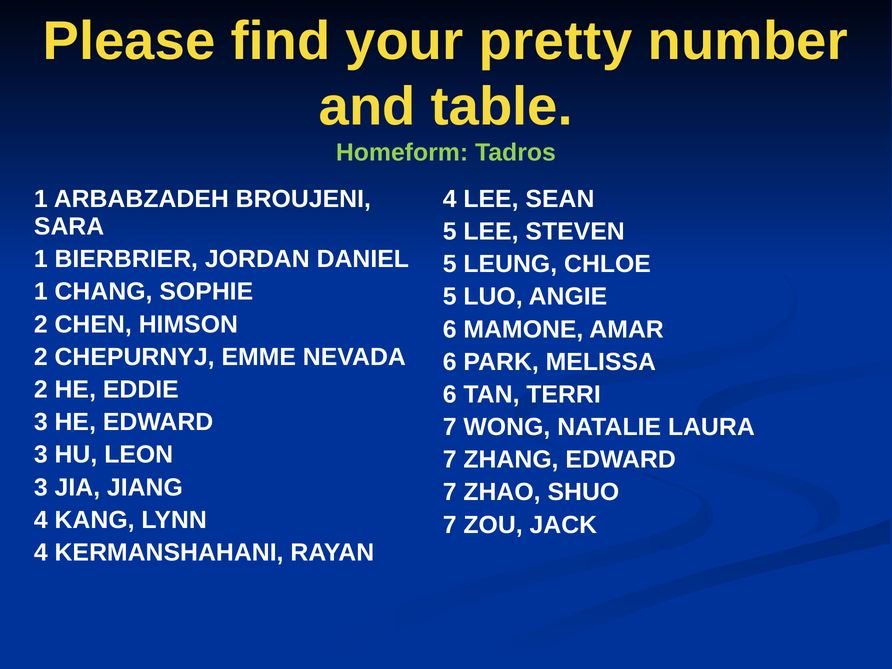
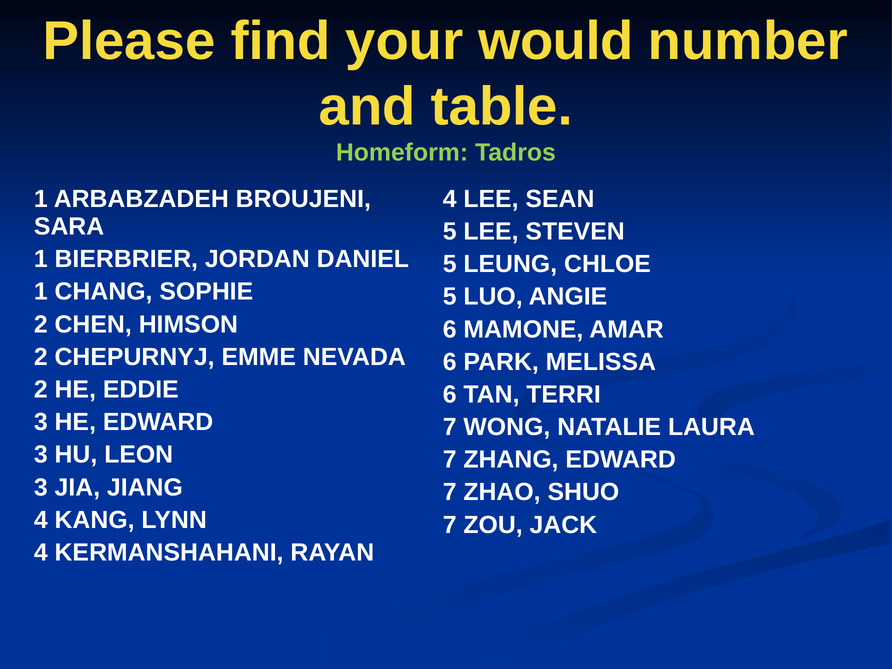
pretty: pretty -> would (556, 41)
